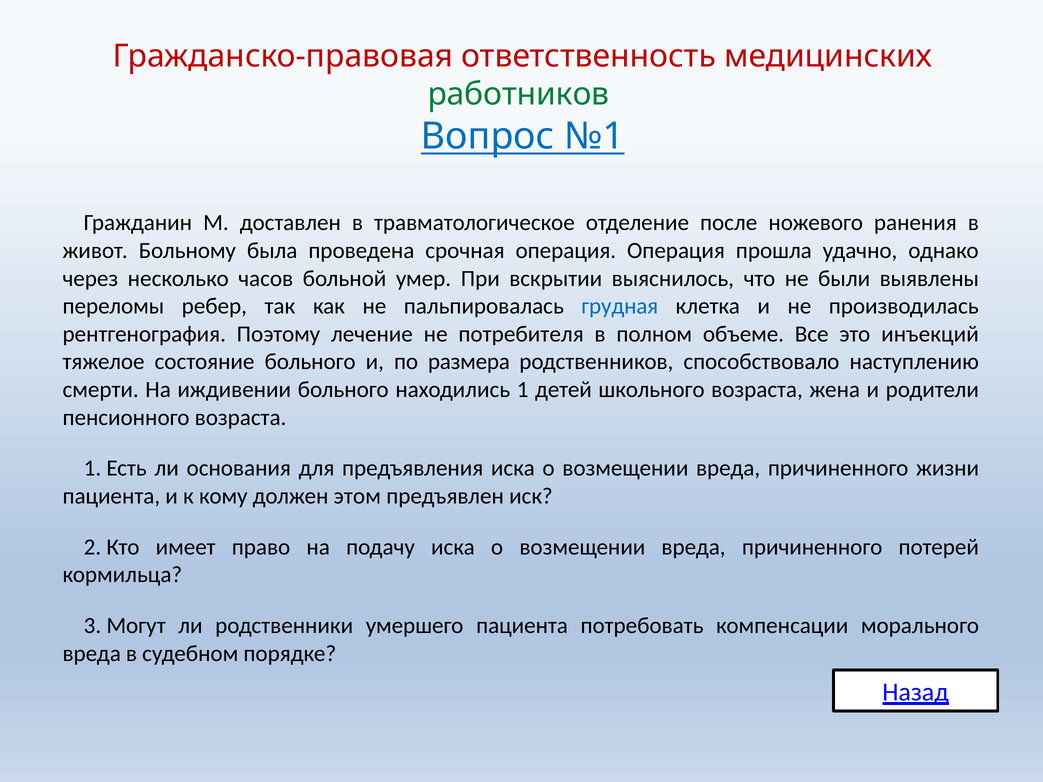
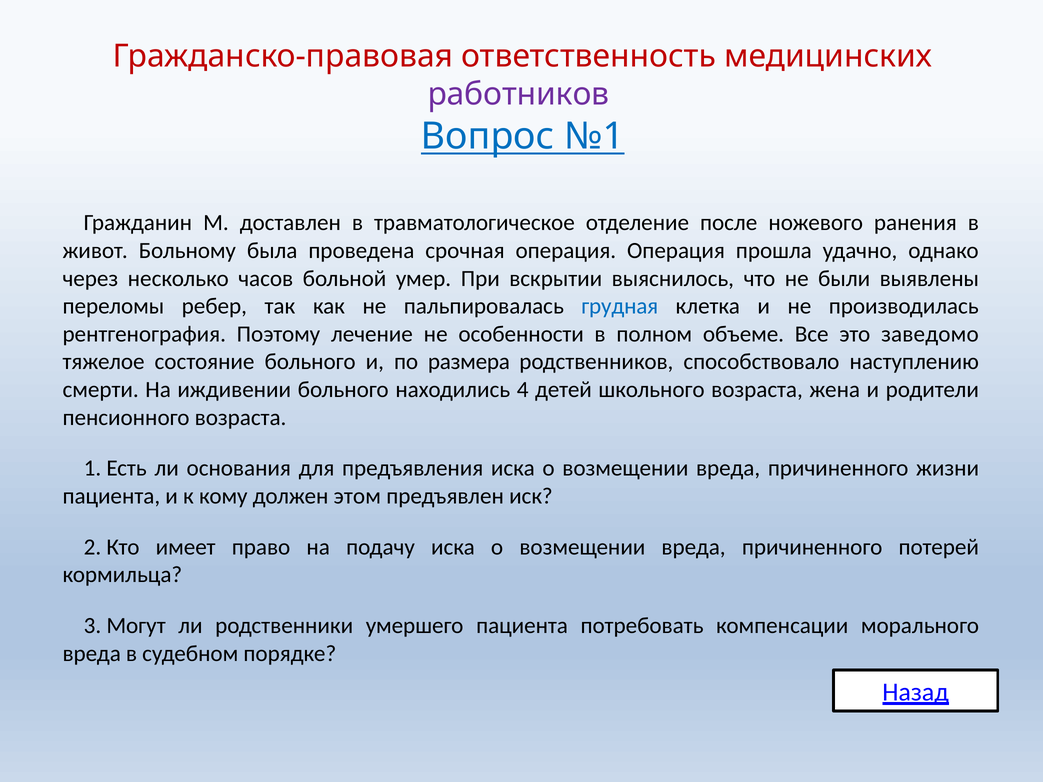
работников colour: green -> purple (519, 94)
потребителя: потребителя -> особенности (521, 334)
инъекций: инъекций -> заведомо (930, 334)
находились 1: 1 -> 4 (523, 390)
